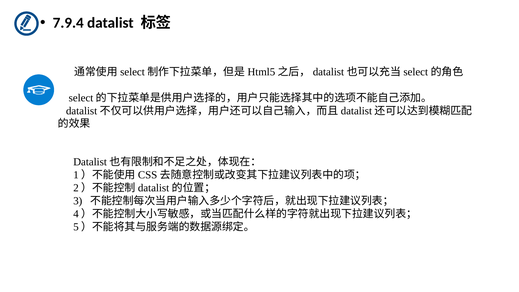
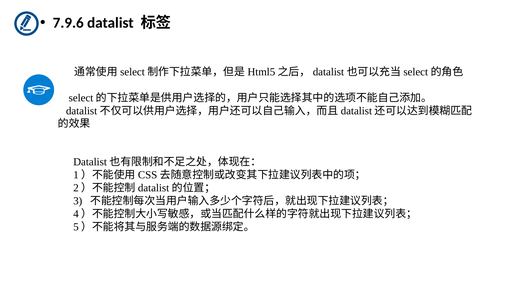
7.9.4: 7.9.4 -> 7.9.6 (68, 23)
